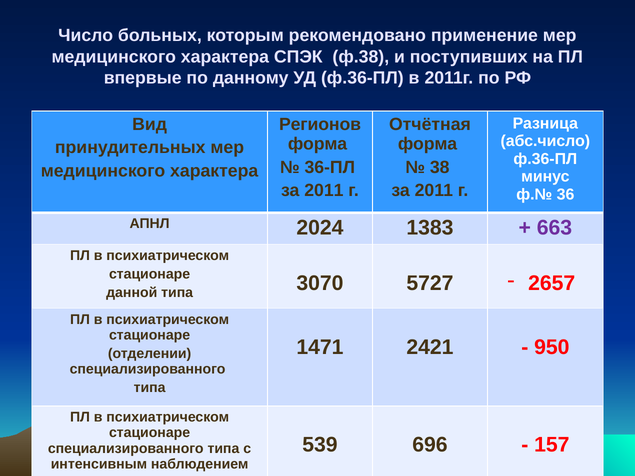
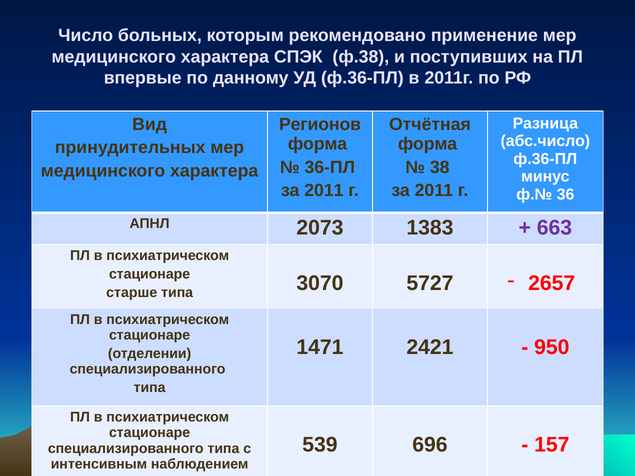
2024: 2024 -> 2073 (320, 228)
данной: данной -> старше (132, 293)
